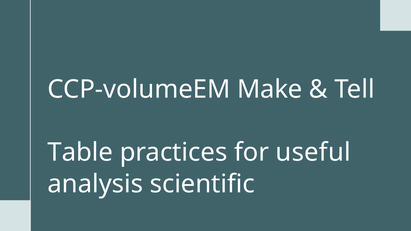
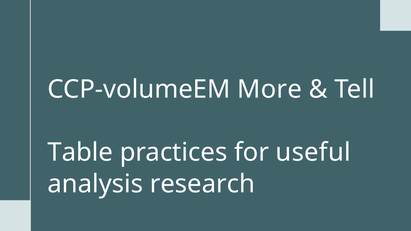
Make: Make -> More (270, 89)
scientific: scientific -> research (202, 184)
